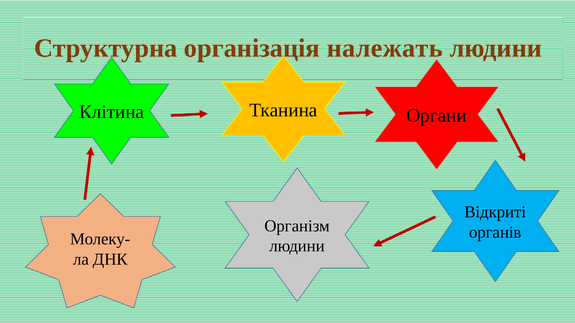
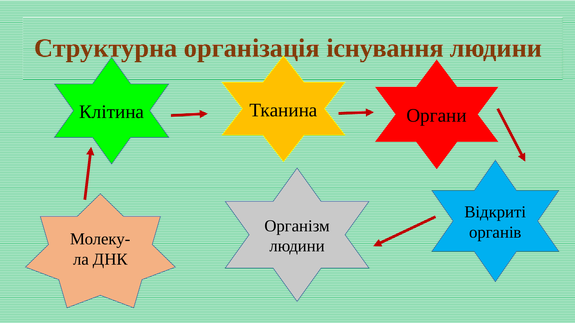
належать: належать -> існування (385, 48)
